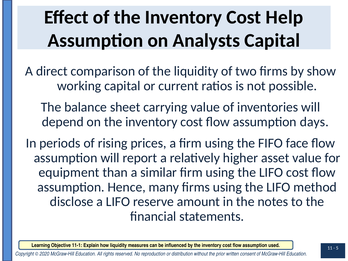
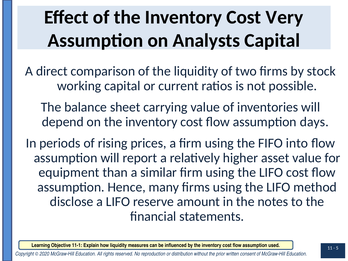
Help: Help -> Very (285, 17)
show: show -> stock (321, 71)
face: face -> into (297, 143)
